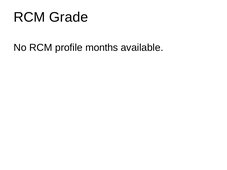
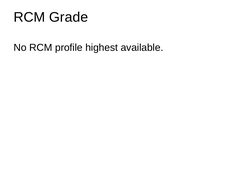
months: months -> highest (102, 48)
